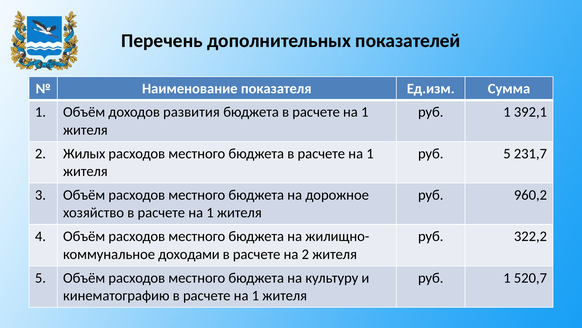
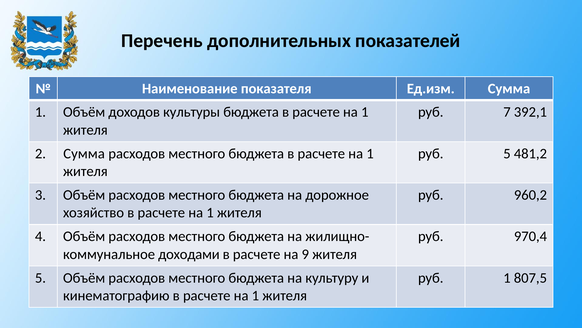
развития: развития -> культуры (192, 112)
1: 1 -> 7 (507, 112)
2 Жилых: Жилых -> Сумма (84, 153)
231,7: 231,7 -> 481,2 (530, 153)
322,2: 322,2 -> 970,4 (530, 236)
на 2: 2 -> 9 (305, 254)
520,7: 520,7 -> 807,5 (530, 277)
